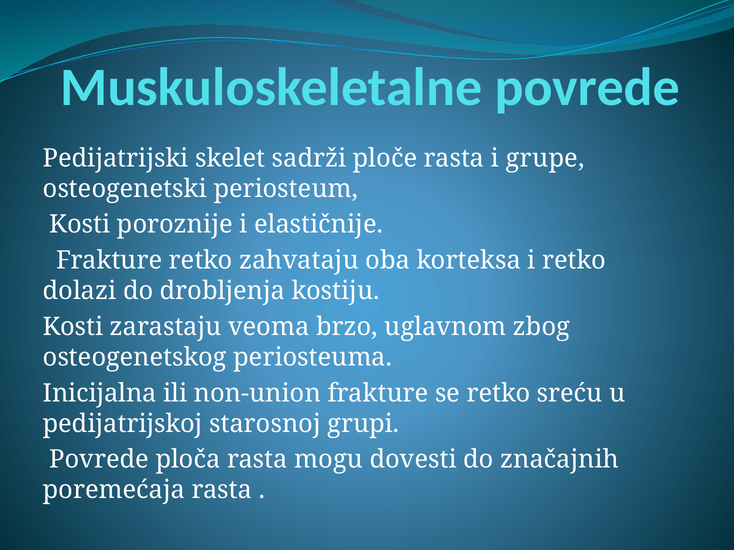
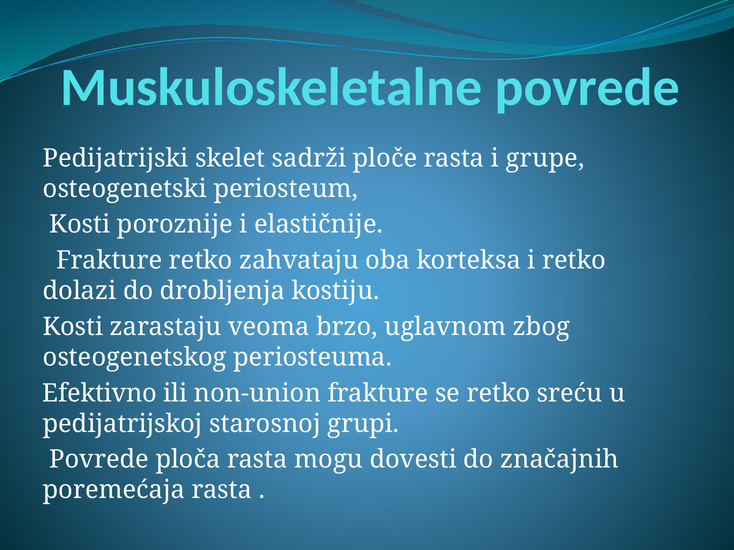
Inicijalna: Inicijalna -> Efektivno (100, 393)
